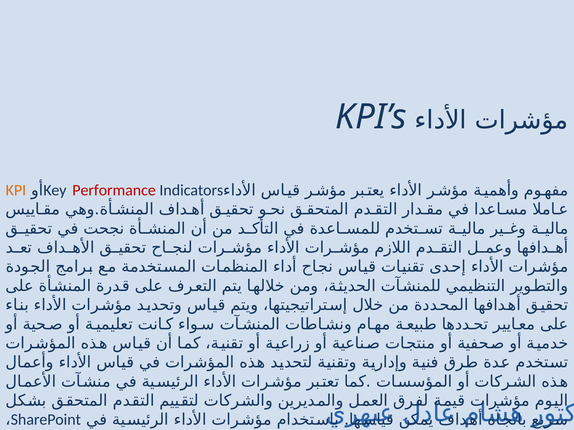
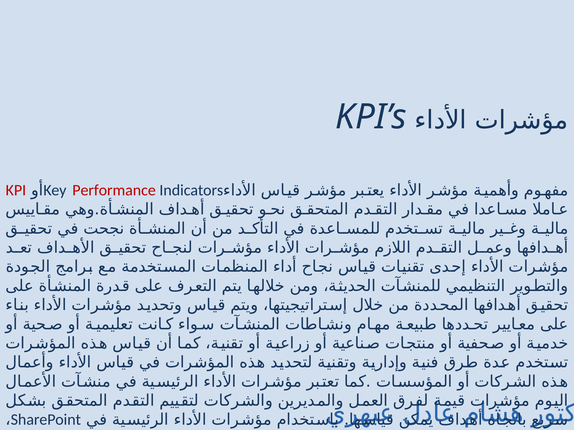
KPI colour: orange -> red (16, 190)
